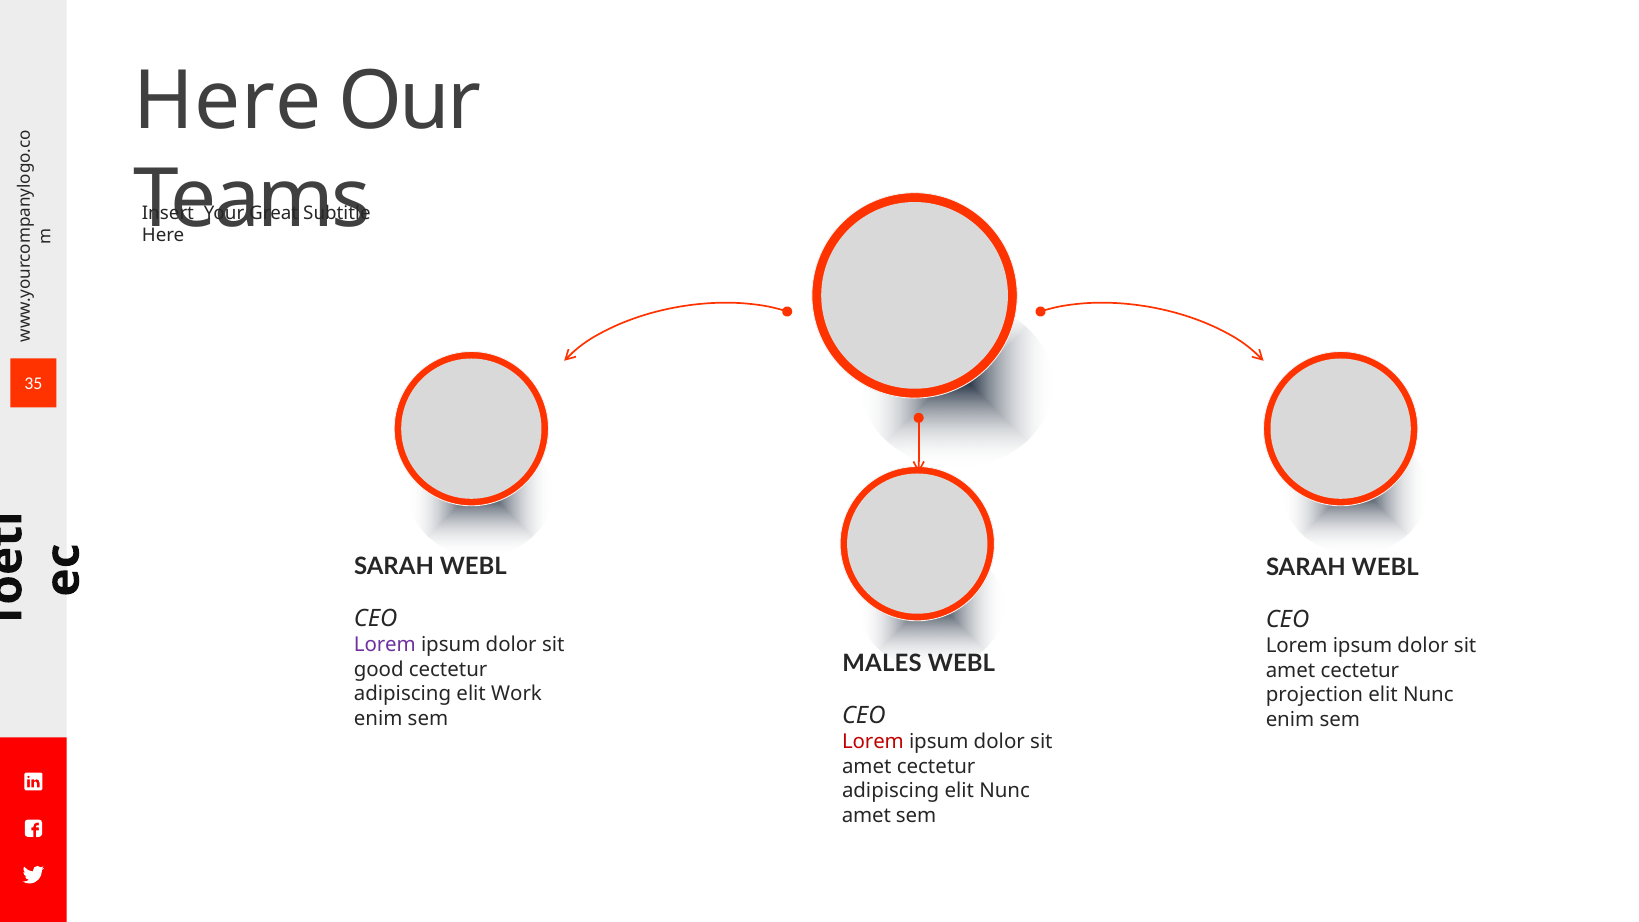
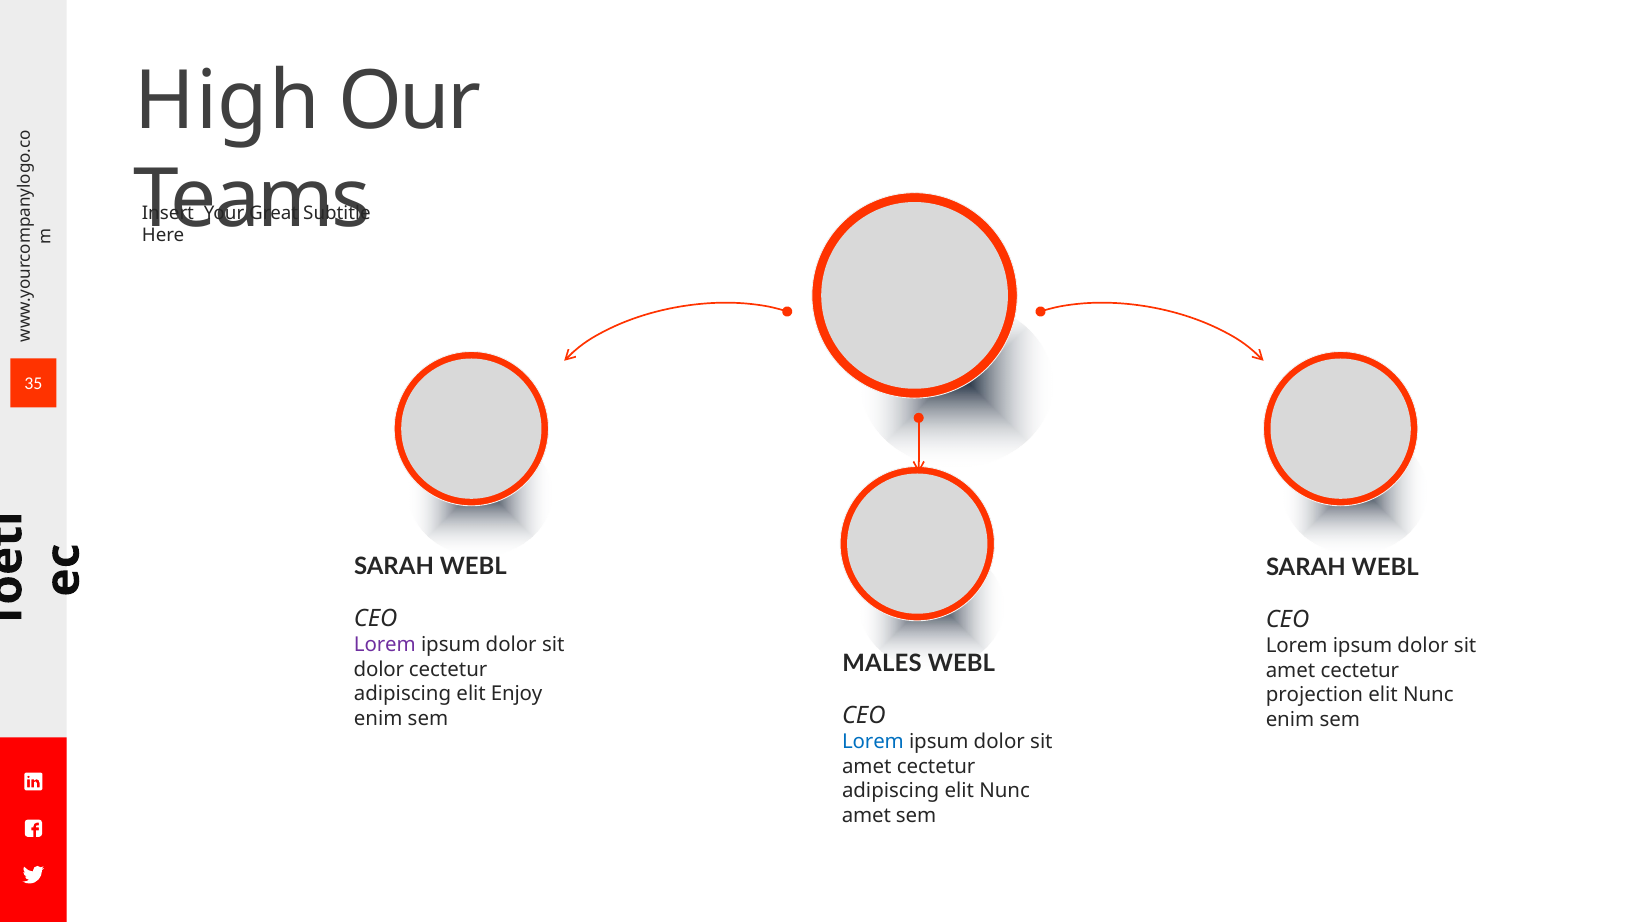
Here: Here -> High (227, 101)
good: good -> dolor (379, 669)
Work: Work -> Enjoy (517, 694)
Lorem colour: red -> blue (873, 742)
